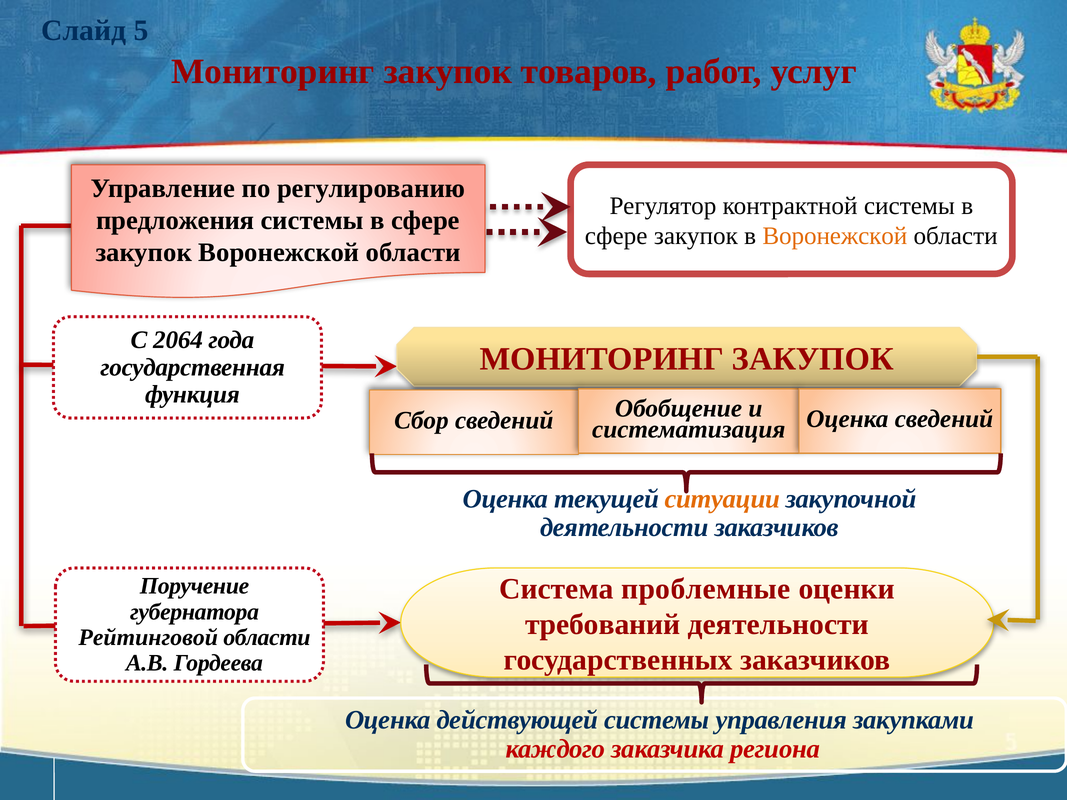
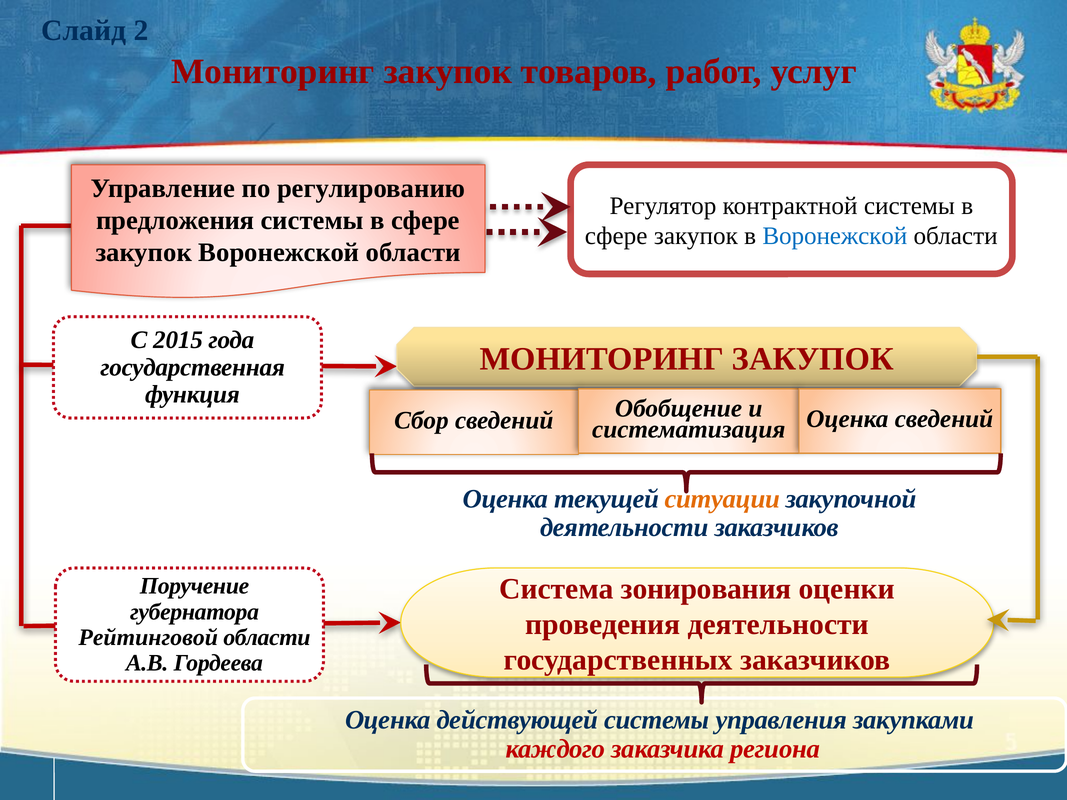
5: 5 -> 2 (141, 30)
Воронежской colour: orange -> blue (835, 236)
2064: 2064 -> 2015 (178, 340)
проблемные: проблемные -> зонирования (706, 589)
требований: требований -> проведения (603, 625)
